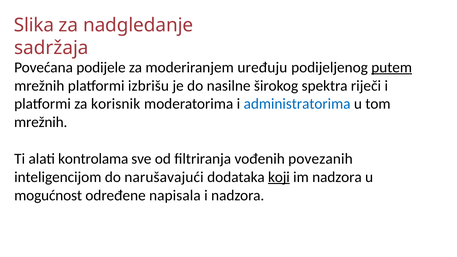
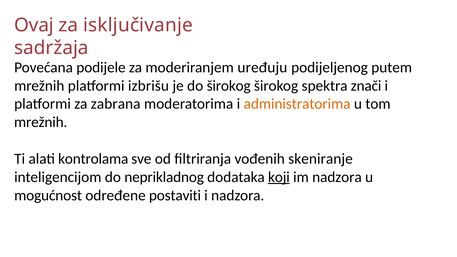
Slika: Slika -> Ovaj (34, 25)
nadgledanje: nadgledanje -> isključivanje (138, 25)
putem underline: present -> none (392, 67)
do nasilne: nasilne -> širokog (229, 86)
riječi: riječi -> znači (366, 86)
korisnik: korisnik -> zabrana (116, 104)
administratorima colour: blue -> orange (297, 104)
povezanih: povezanih -> skeniranje (320, 159)
narušavajući: narušavajući -> neprikladnog (164, 177)
napisala: napisala -> postaviti (175, 195)
